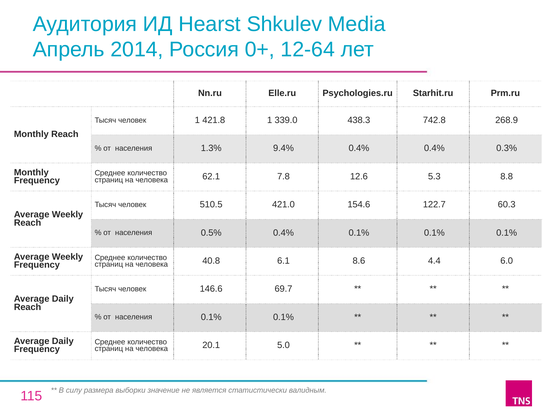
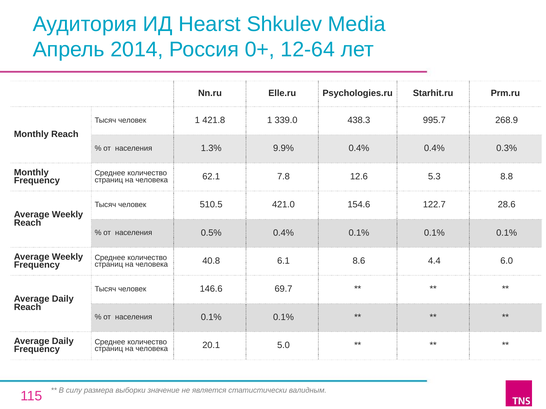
742.8: 742.8 -> 995.7 (434, 120)
9.4%: 9.4% -> 9.9% (284, 149)
60.3: 60.3 -> 28.6 (507, 205)
